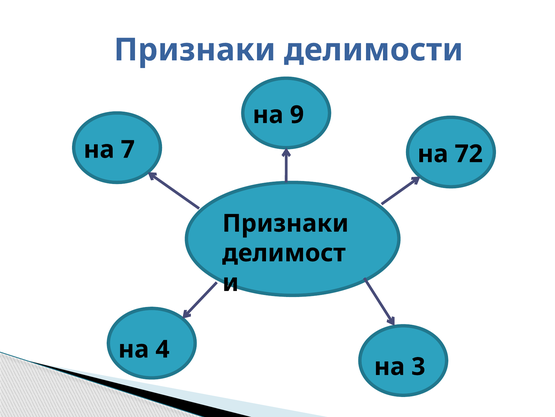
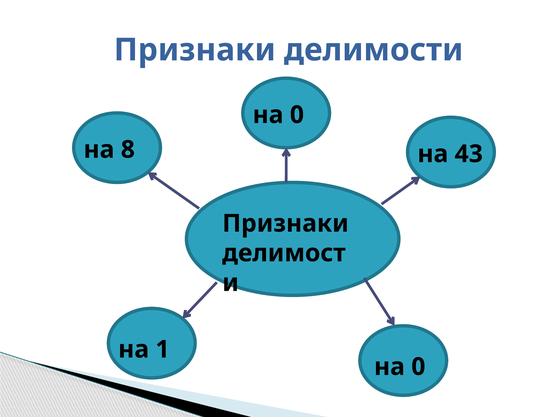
9: 9 -> 0 (297, 115)
7: 7 -> 8 (128, 149)
72: 72 -> 43 (469, 154)
4: 4 -> 1 (163, 349)
3: 3 -> 0 (418, 366)
